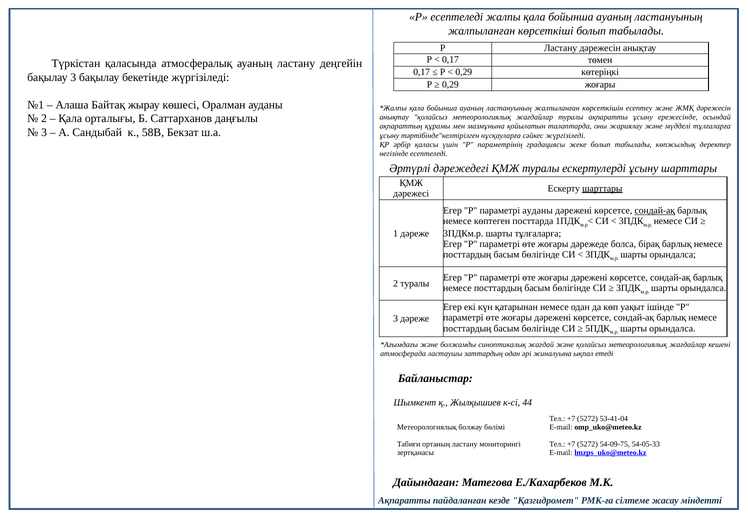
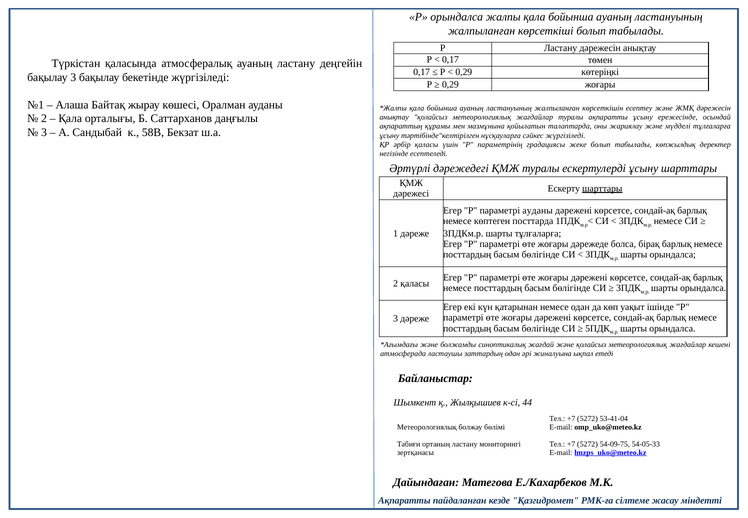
Р есептеледі: есептеледі -> орындалса (457, 17)
сондай-ақ underline: present -> none (655, 211)
2 туралы: туралы -> қаласы (415, 284)
